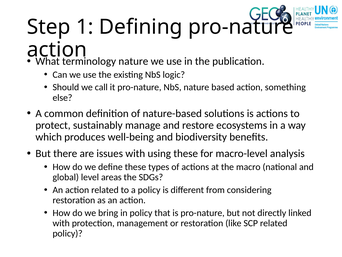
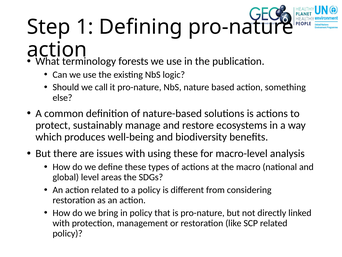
terminology nature: nature -> forests (133, 61)
